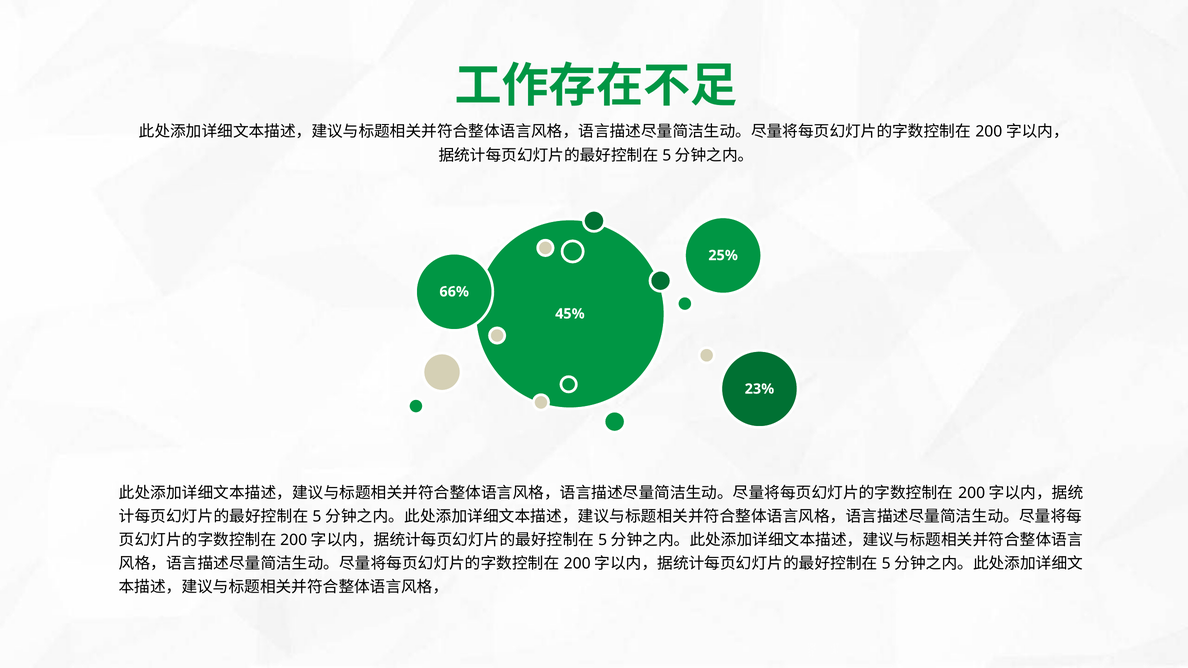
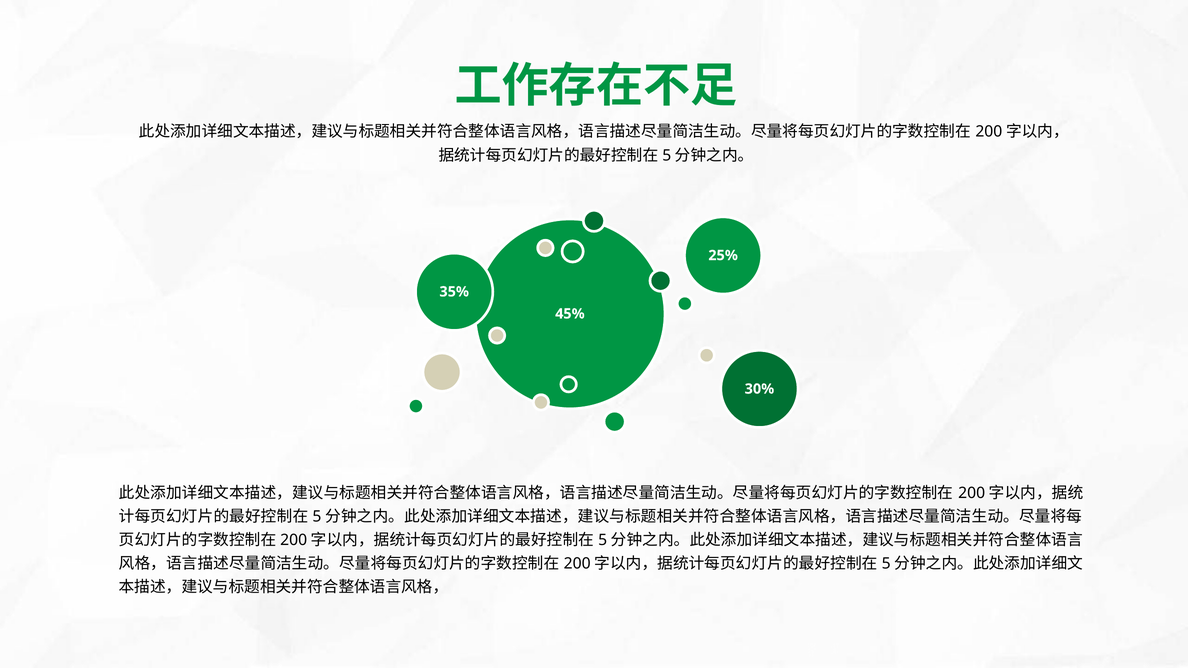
66%: 66% -> 35% (454, 292)
23%: 23% -> 30% (759, 389)
